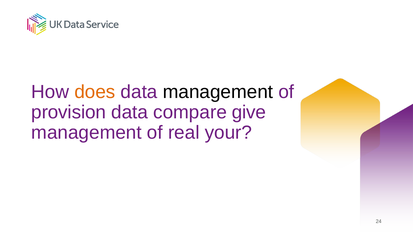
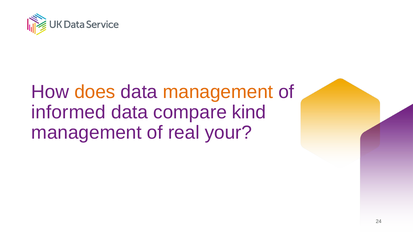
management colour: black -> orange (218, 92)
provision: provision -> informed (69, 112)
give: give -> kind (249, 112)
